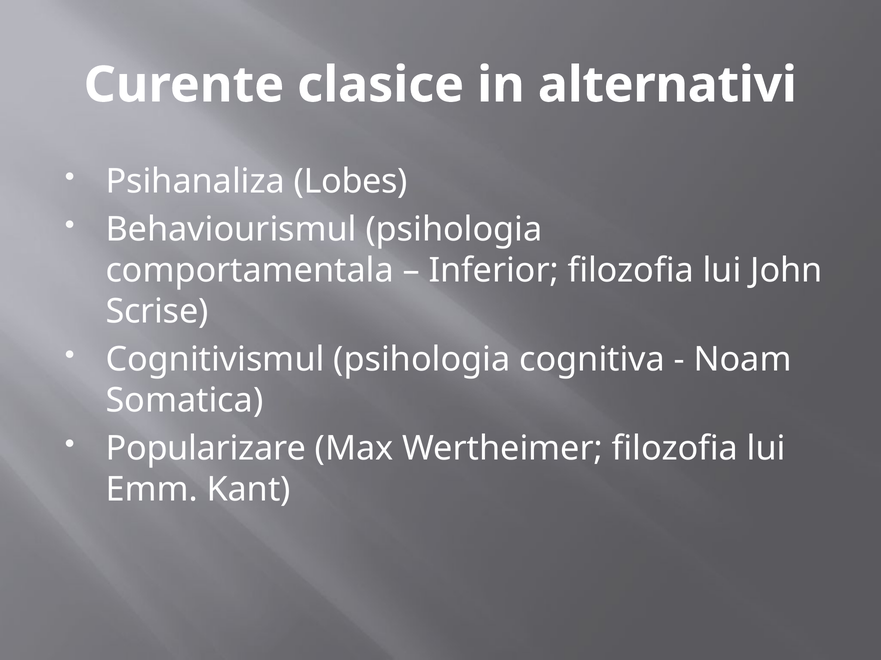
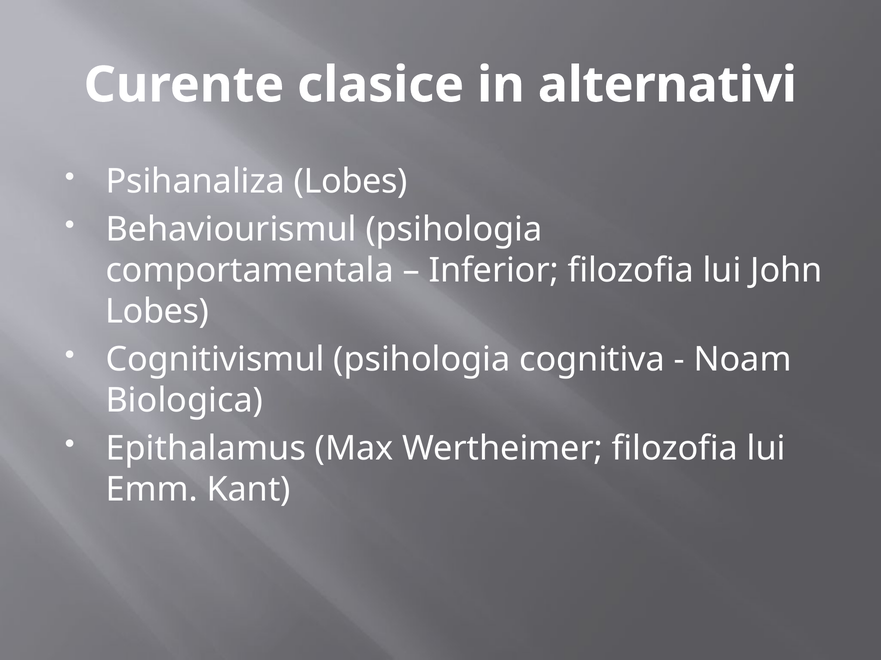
Scrise: Scrise -> Lobes (157, 312)
Somatica: Somatica -> Biologica (184, 401)
Popularizare: Popularizare -> Epithalamus (206, 449)
